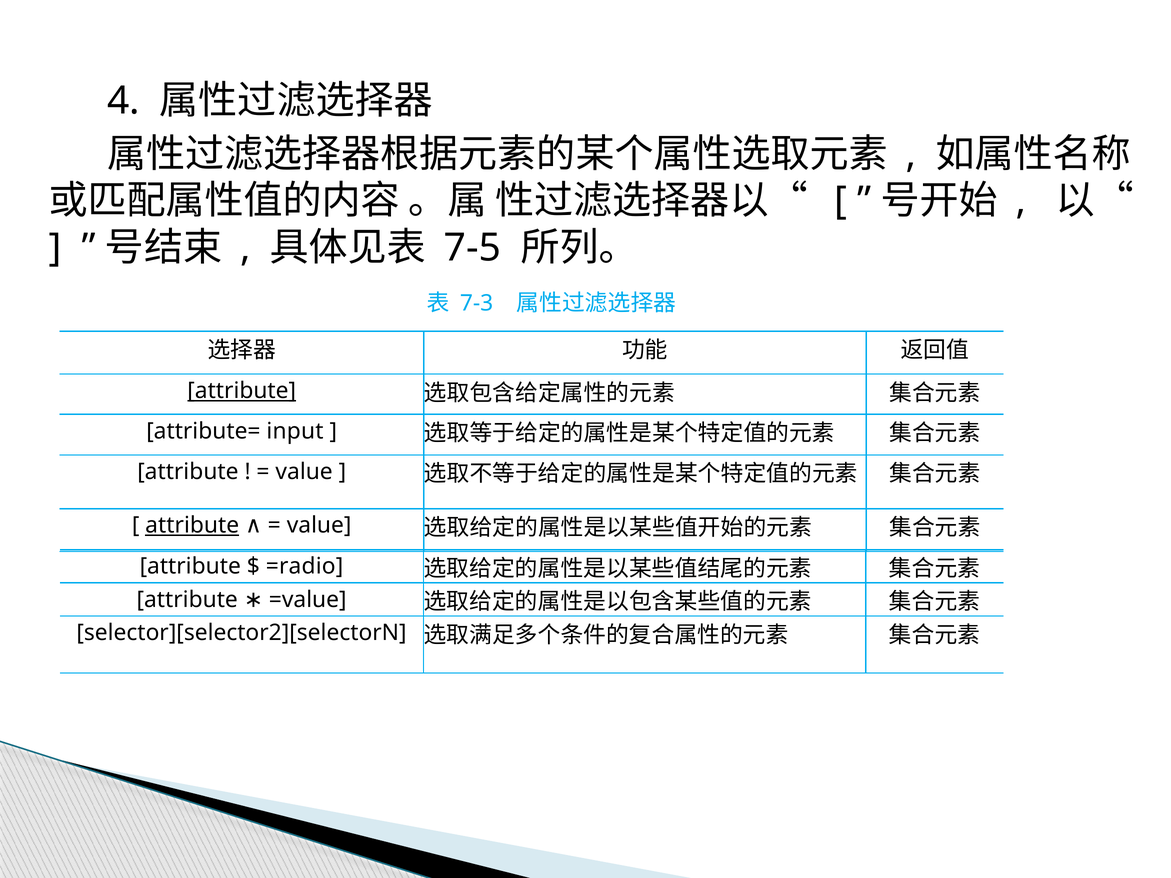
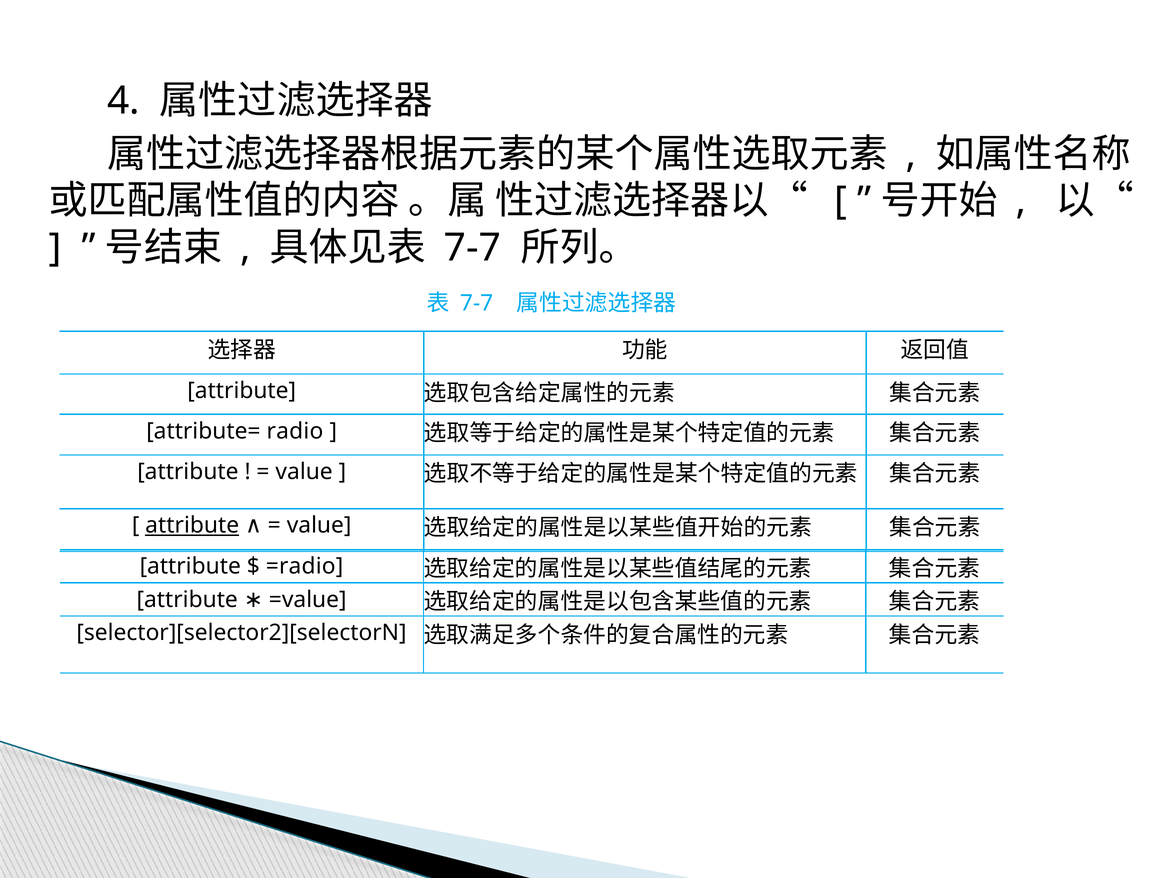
7-5: 7-5 -> 7-7 (473, 248)
7-3: 7-3 -> 7-7 (477, 303)
attribute underline: present -> none (242, 391)
input: input -> radio (295, 431)
